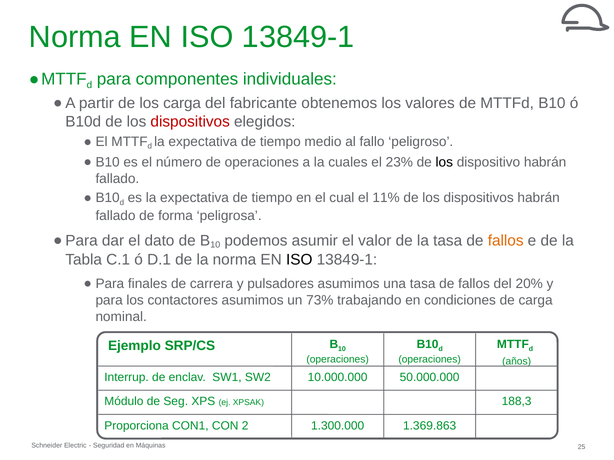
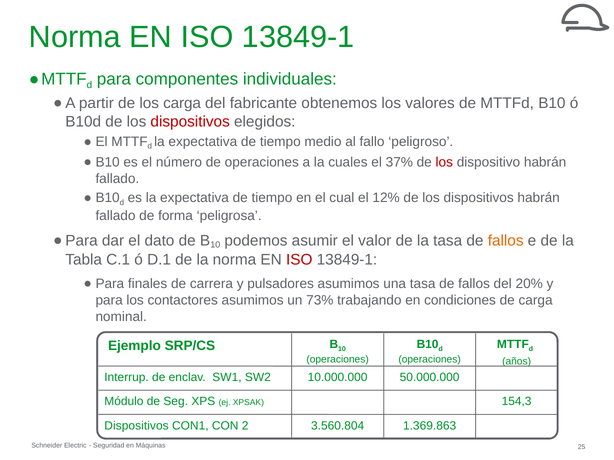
23%: 23% -> 37% (399, 163)
los colour: black -> red (444, 163)
11%: 11% -> 12% (386, 198)
ISO colour: black -> red (299, 260)
188,3: 188,3 -> 154,3 (517, 402)
Proporciona: Proporciona -> Dispositivos (137, 426)
1.300.000: 1.300.000 -> 3.560.804 (338, 426)
